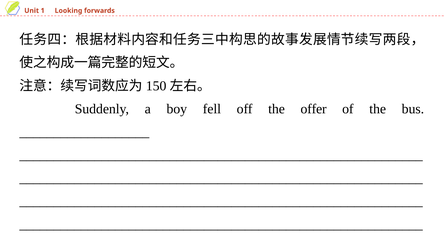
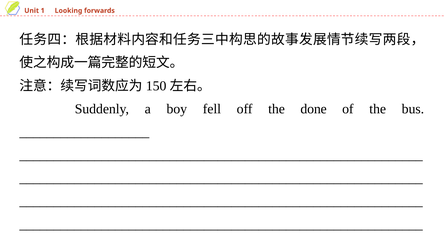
offer: offer -> done (314, 109)
